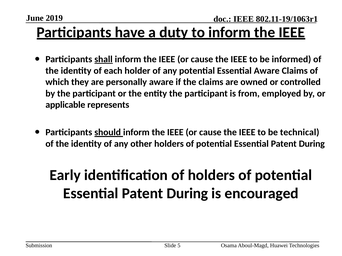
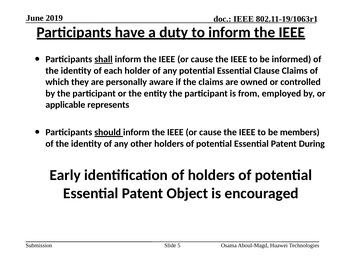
Essential Aware: Aware -> Clause (267, 71)
technical: technical -> members (300, 133)
During: During -> Object (187, 194)
